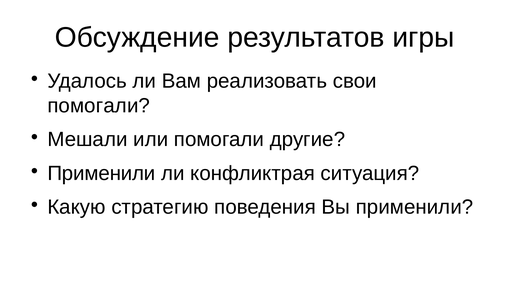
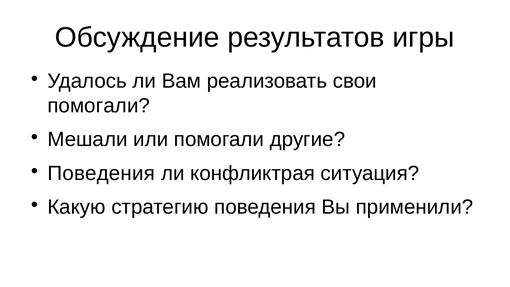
Применили: Применили -> Поведения (101, 173)
